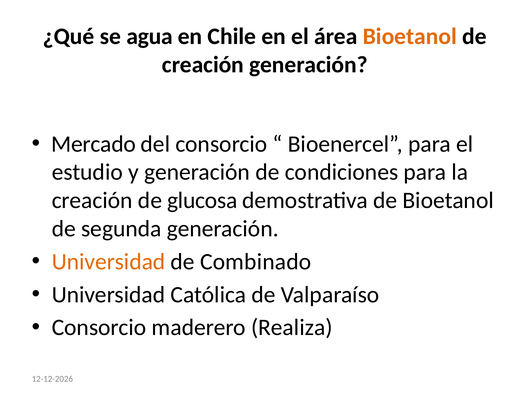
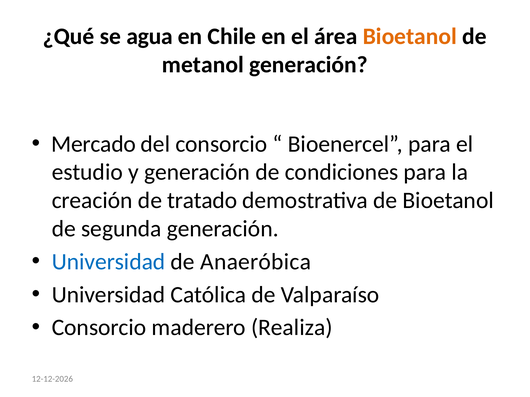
creación: creación -> metanol (203, 65)
glucosa: glucosa -> tratado (202, 201)
Universidad colour: orange -> blue (108, 262)
Combinado: Combinado -> Anaeróbica (256, 262)
